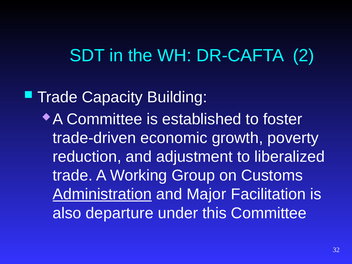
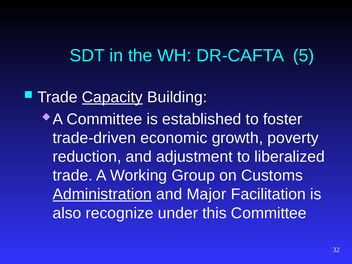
2: 2 -> 5 (304, 55)
Capacity underline: none -> present (112, 97)
departure: departure -> recognize (120, 213)
